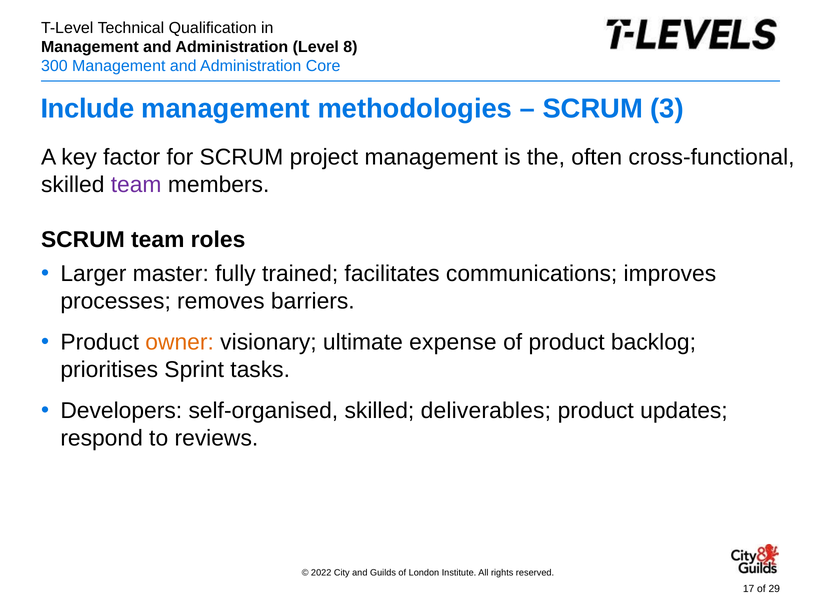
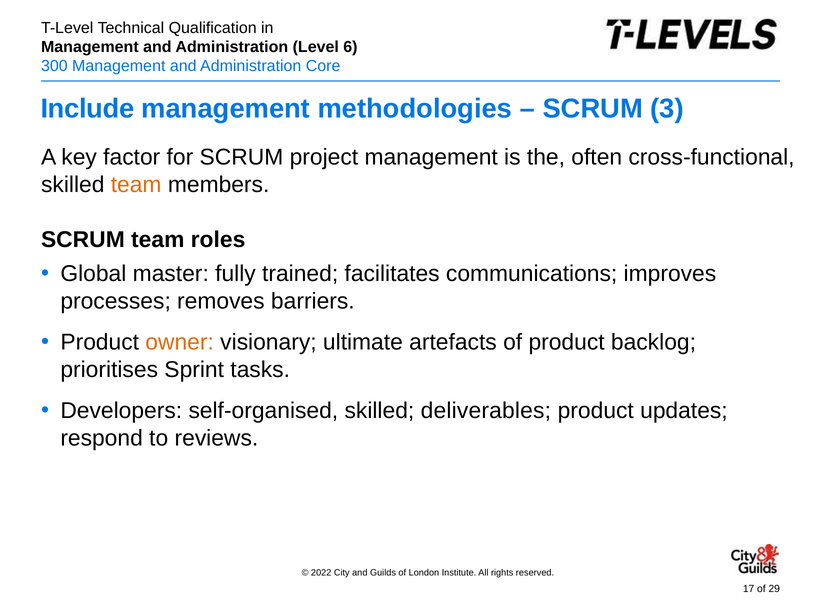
8: 8 -> 6 (350, 47)
team colour: purple -> orange (136, 185)
Larger: Larger -> Global (93, 274)
expense: expense -> artefacts (453, 342)
